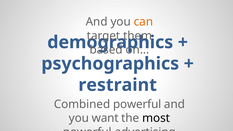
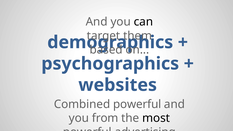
can colour: orange -> black (143, 22)
restraint: restraint -> websites (118, 85)
want: want -> from (105, 118)
